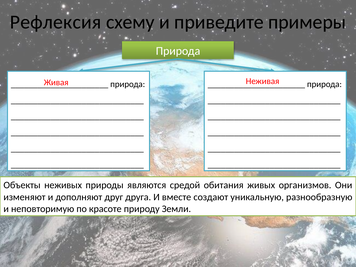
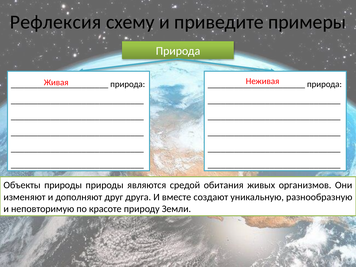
неживых: неживых -> природы (63, 185)
